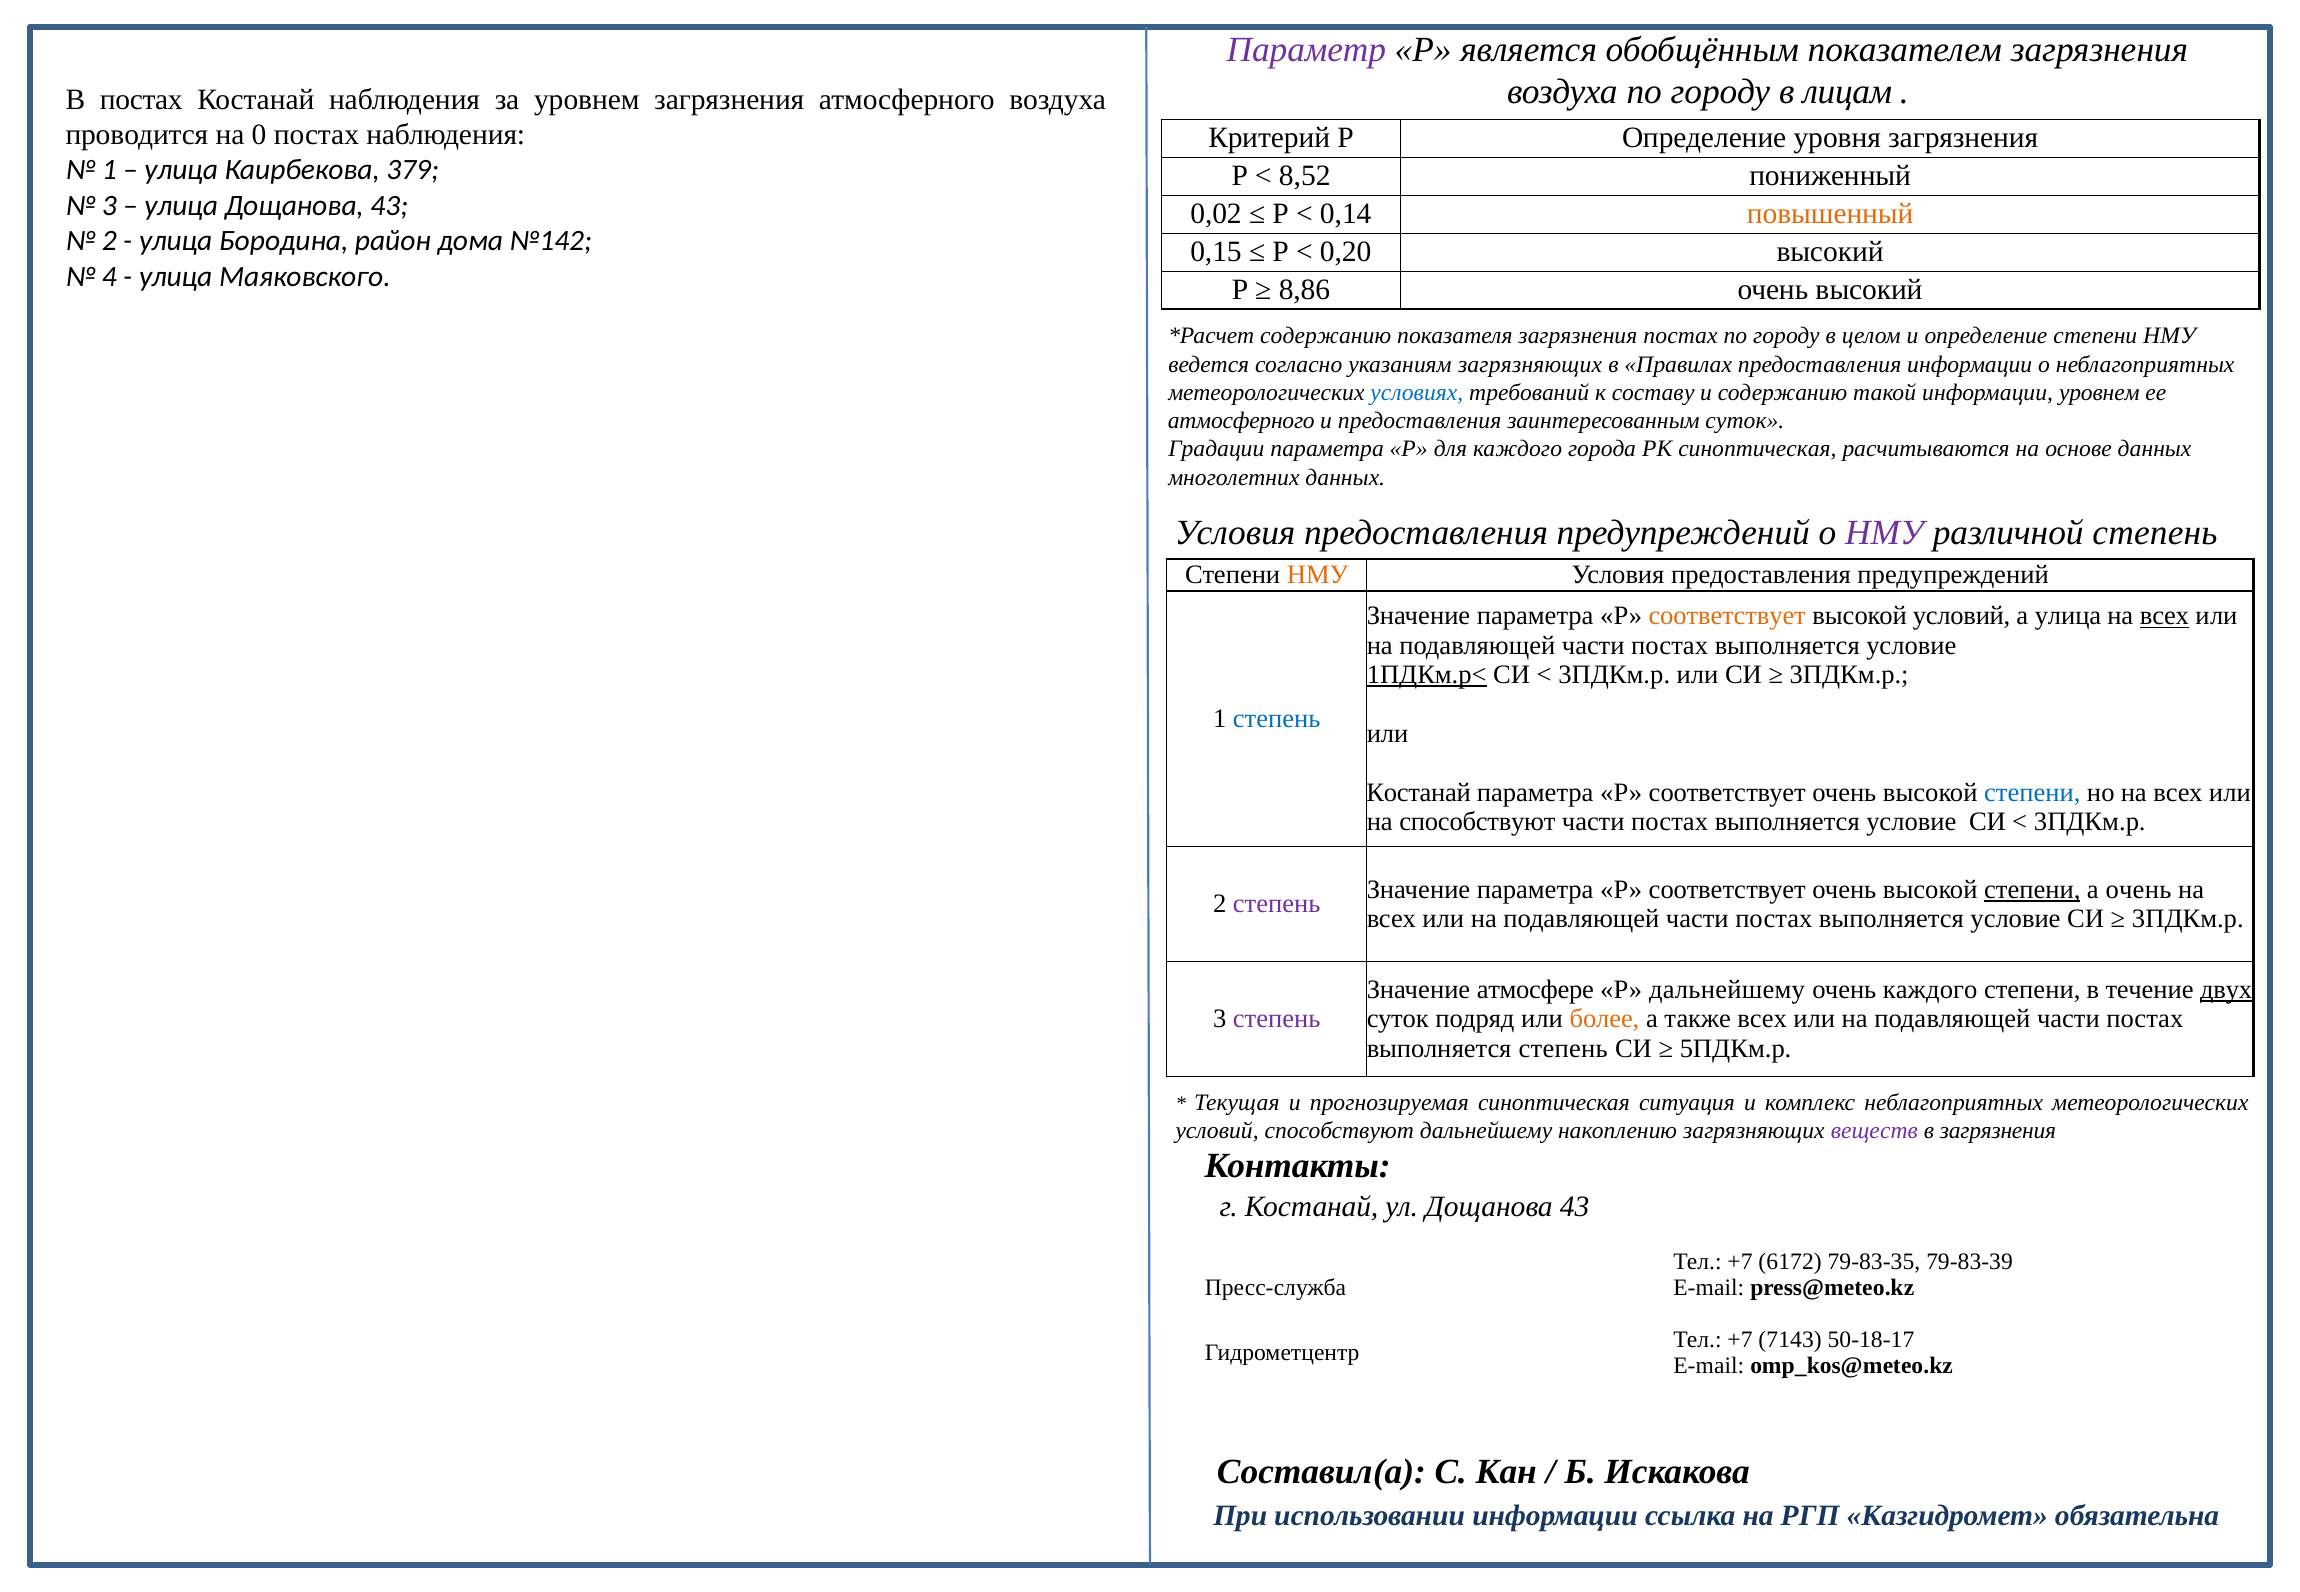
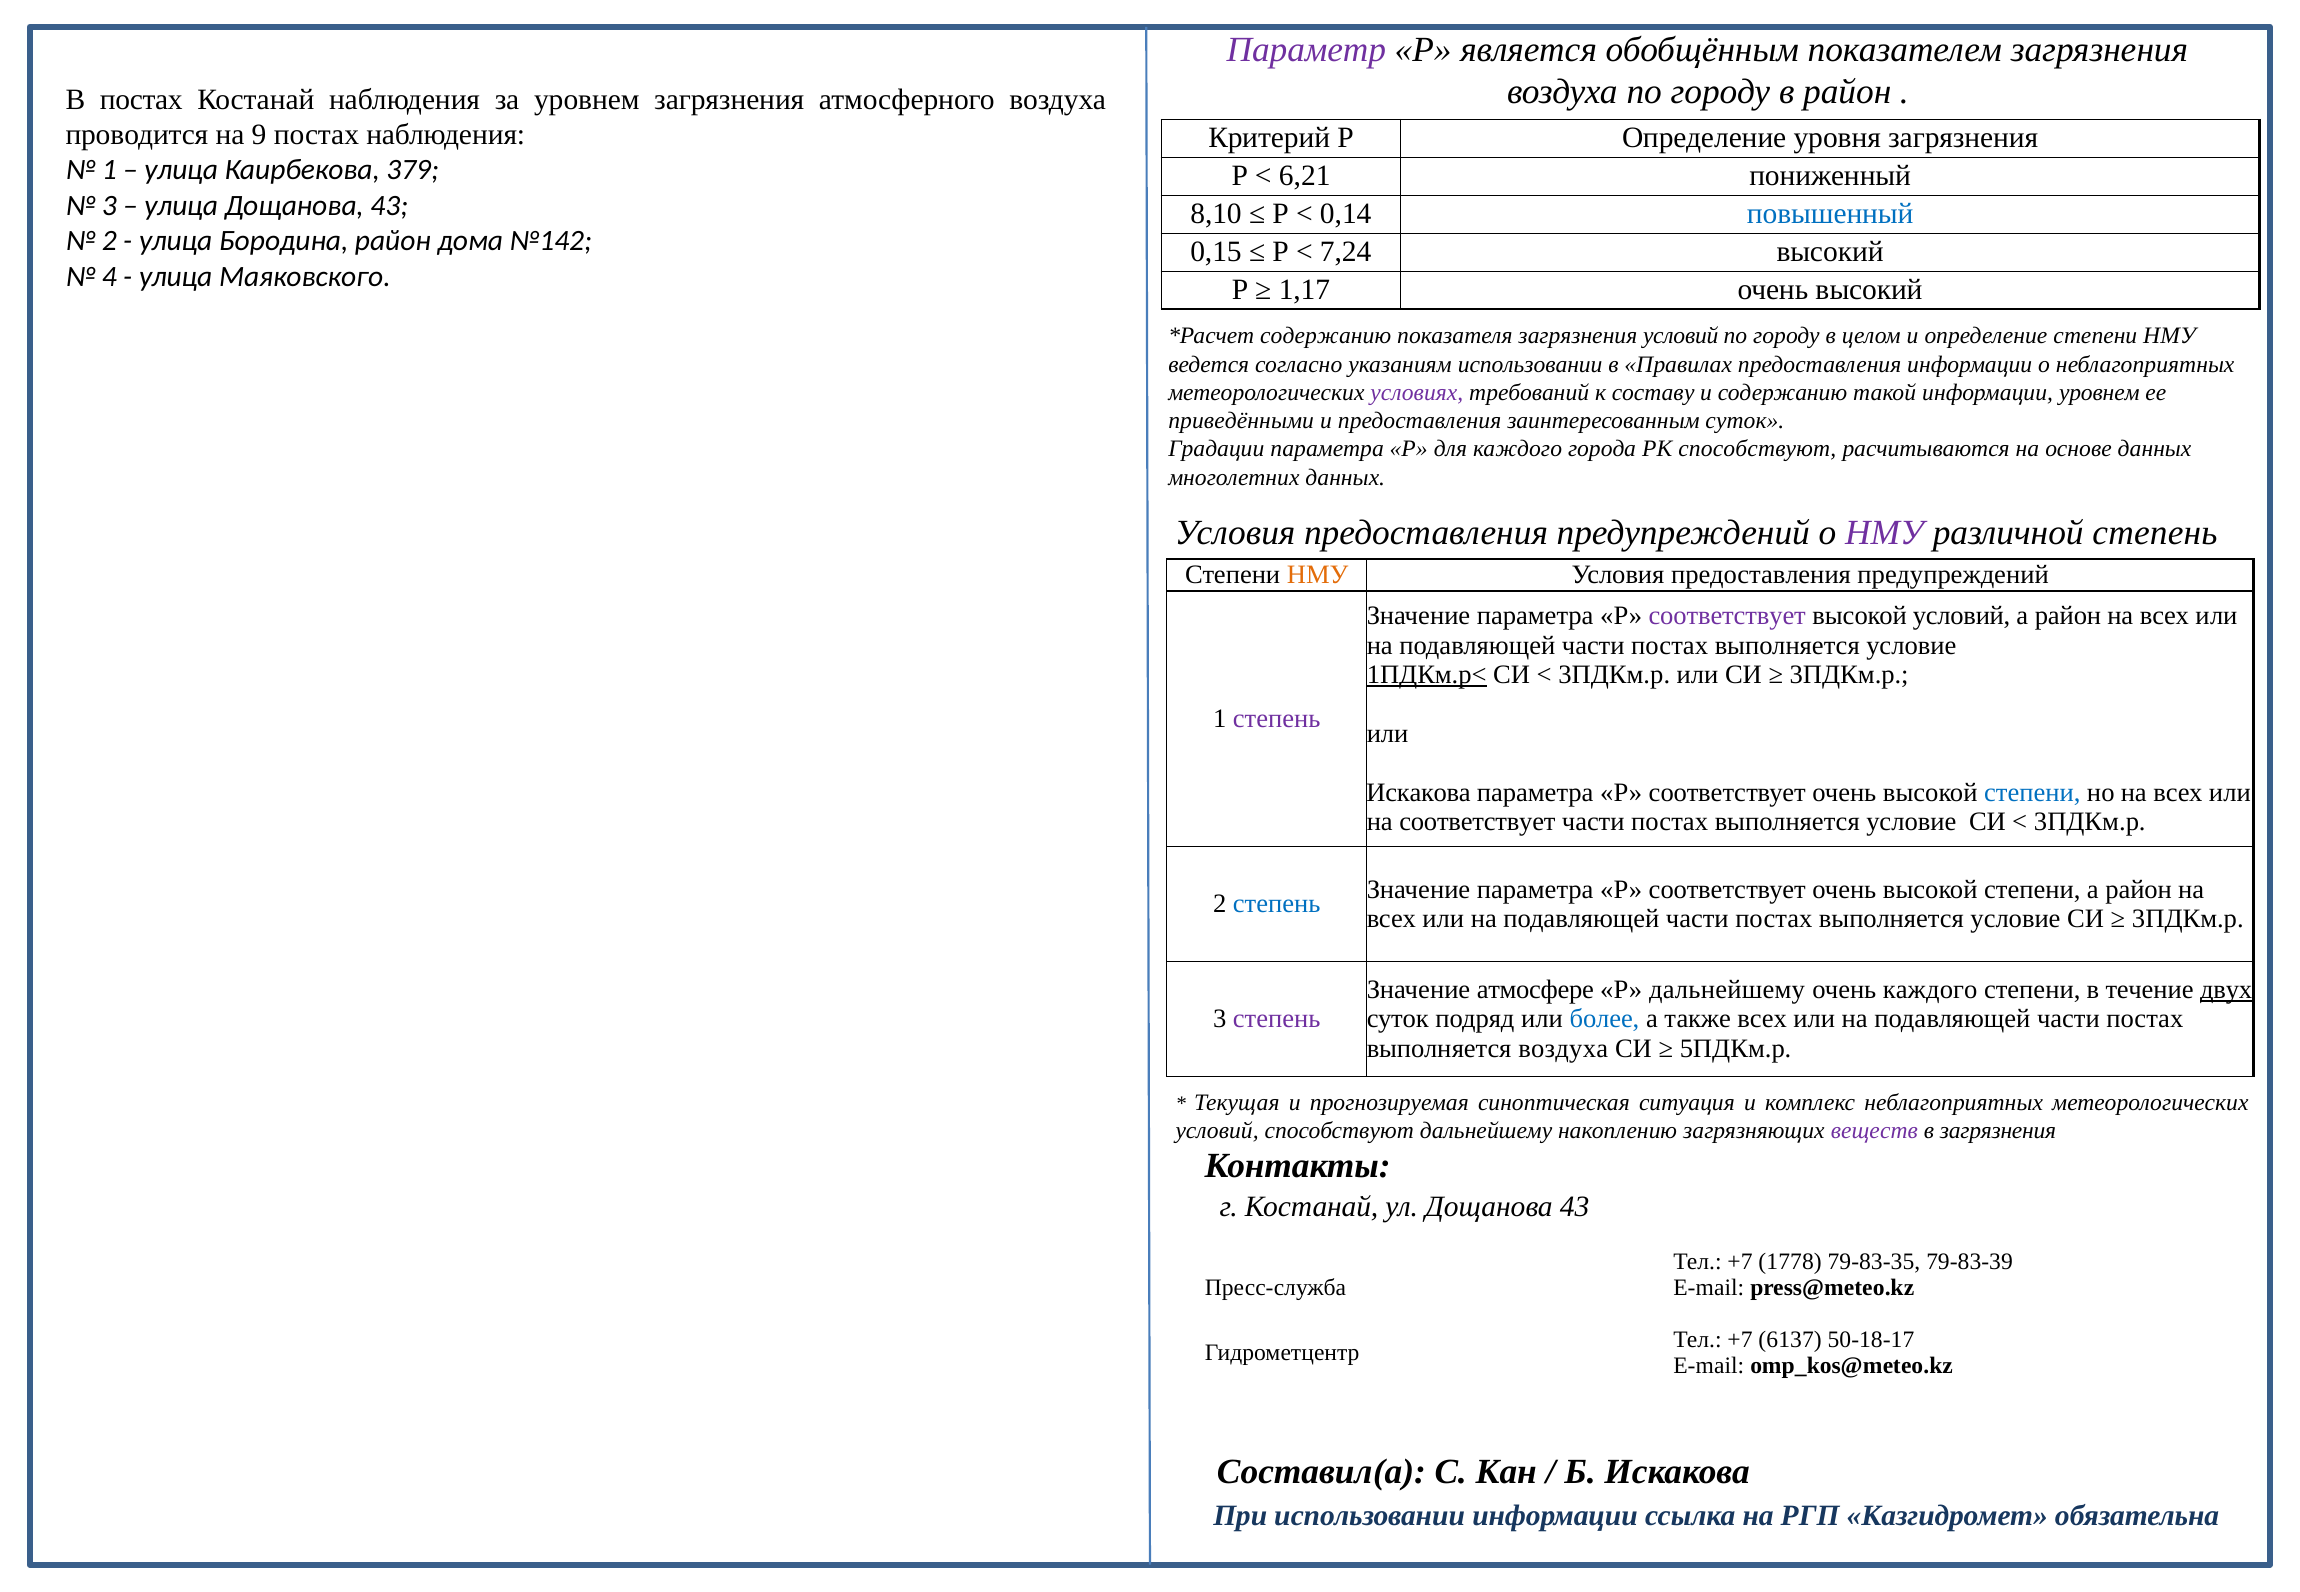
в лицам: лицам -> район (1847, 92)
0: 0 -> 9 (259, 135)
8,52: 8,52 -> 6,21 (1305, 176)
0,02: 0,02 -> 8,10 (1216, 214)
повышенный colour: orange -> blue (1830, 214)
0,20: 0,20 -> 7,24 (1346, 252)
8,86: 8,86 -> 1,17 (1304, 290)
загрязнения постах: постах -> условий (1681, 336)
указаниям загрязняющих: загрязняющих -> использовании (1530, 364)
условиях colour: blue -> purple (1417, 393)
атмосферного: атмосферного -> приведёнными (1241, 421)
РК синоптическая: синоптическая -> способствуют (1757, 449)
соответствует colour: orange -> purple (1727, 616)
улица: улица -> район (2068, 616)
всех underline: present -> none (2164, 616)
степень colour: blue -> purple (1277, 719)
Костанай: Костанай -> Искакова (1419, 793)
на способствуют: способствуют -> соответствует (1477, 822)
степени underline: present -> none (2032, 890)
очень: очень -> район (2139, 890)
степень colour: purple -> blue (1277, 904)
более colour: orange -> blue (1605, 1019)
выполняется степень: степень -> воздуха (1563, 1049)
6172: 6172 -> 1778 (1790, 1262)
7143: 7143 -> 6137 (1790, 1340)
